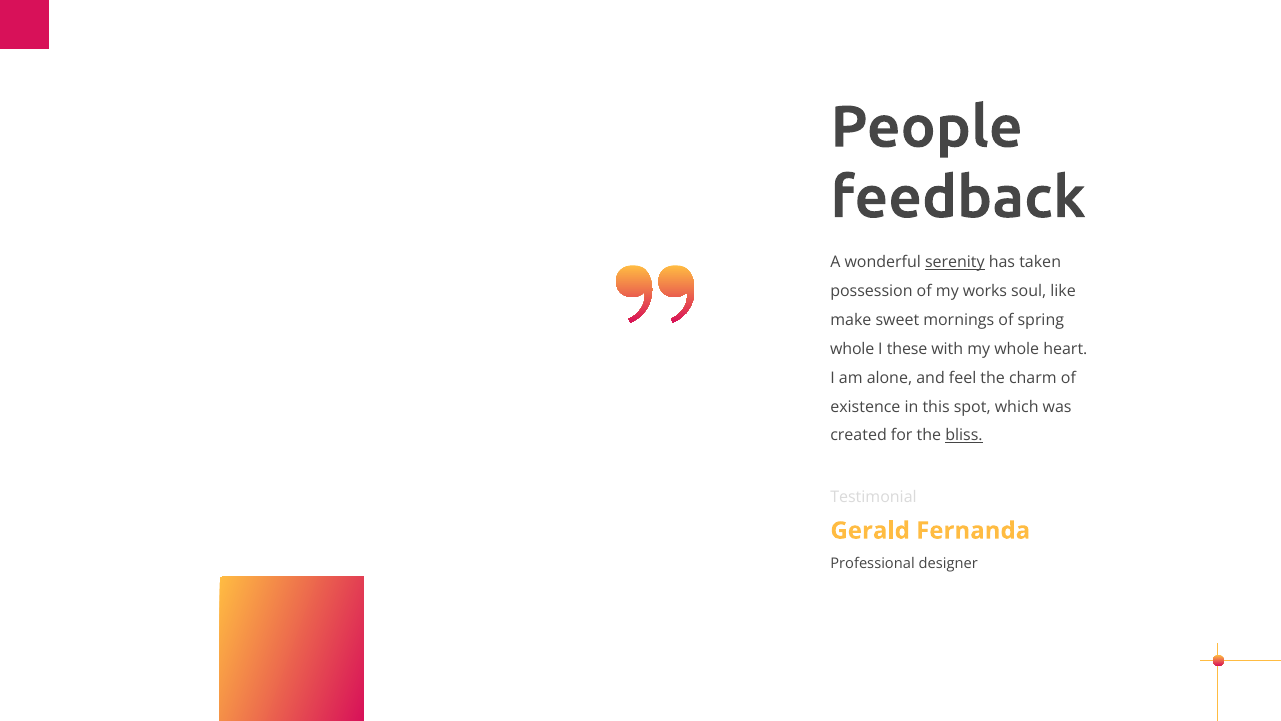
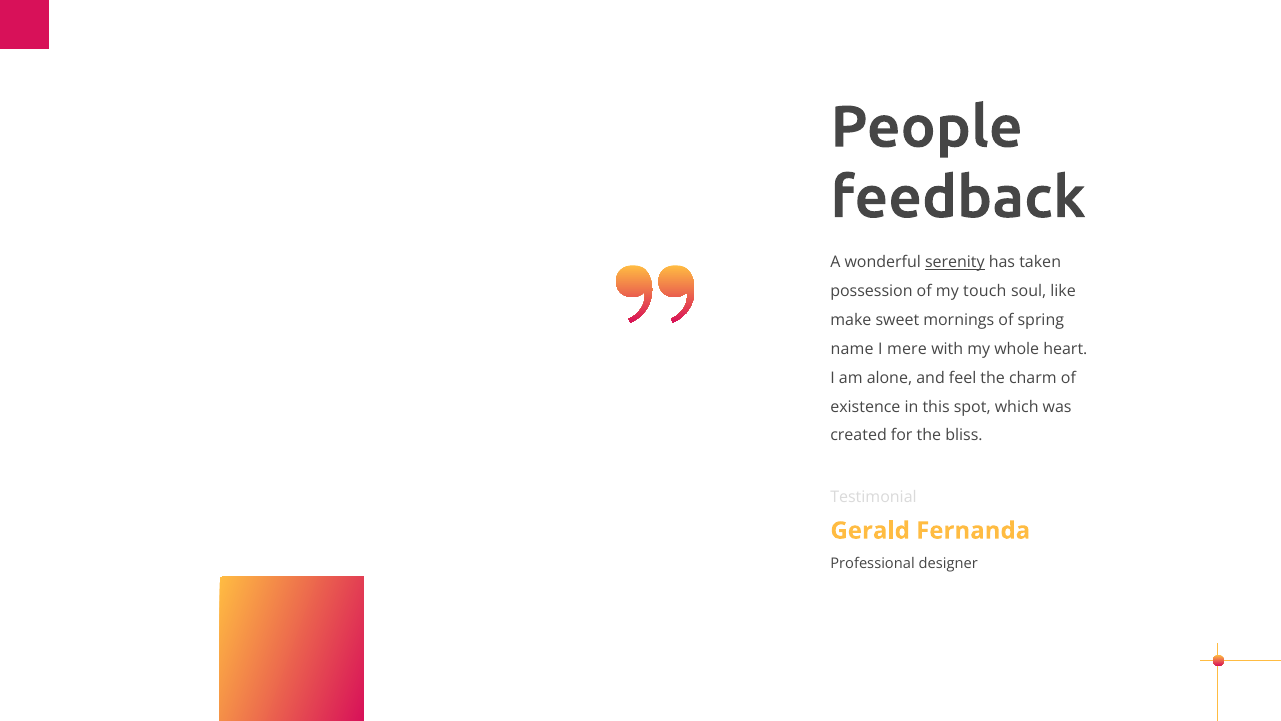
works: works -> touch (985, 291)
whole: whole -> name (852, 349)
these: these -> mere (907, 349)
bliss underline: present -> none (964, 435)
